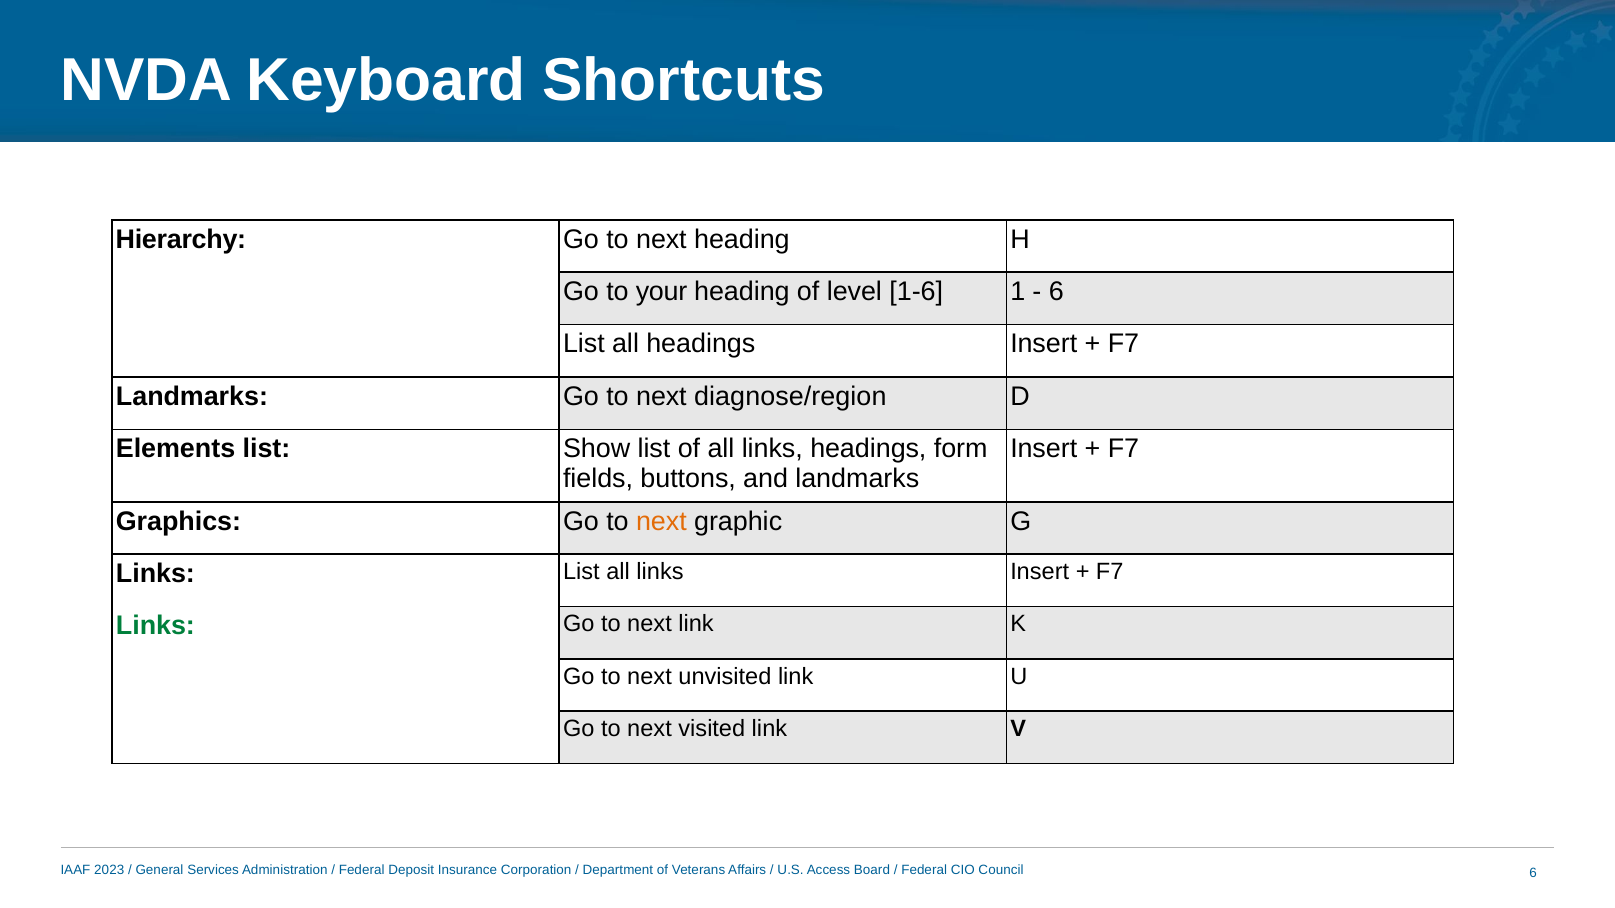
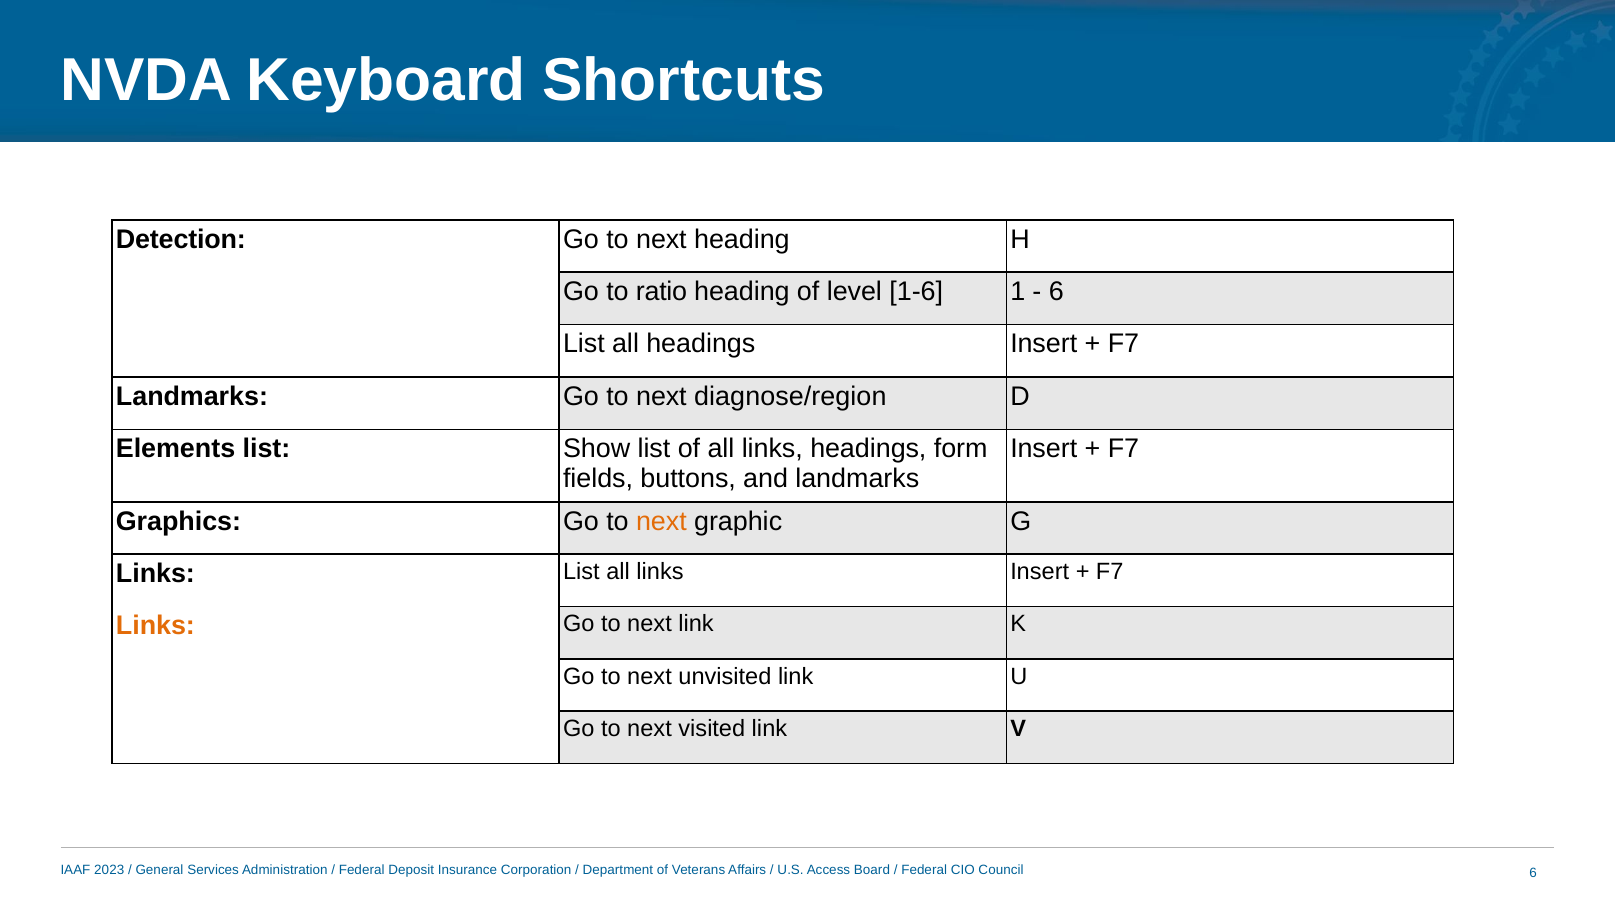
Hierarchy: Hierarchy -> Detection (181, 239)
your: your -> ratio (662, 292)
Links colour: green -> orange (155, 626)
